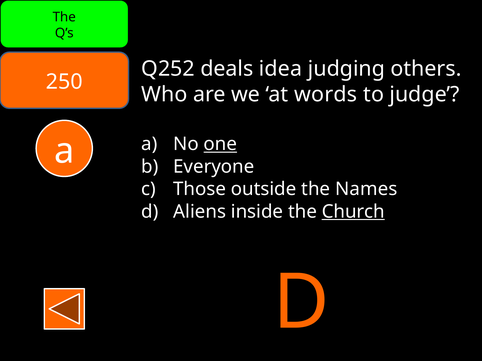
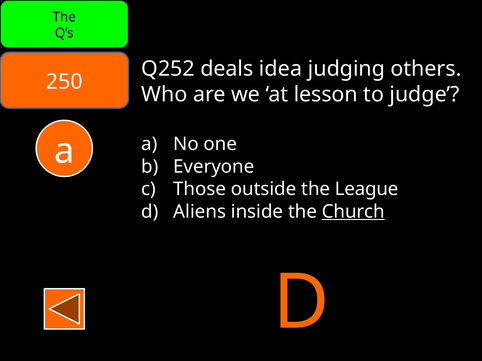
words: words -> lesson (326, 95)
one underline: present -> none (220, 144)
Names: Names -> League (367, 189)
